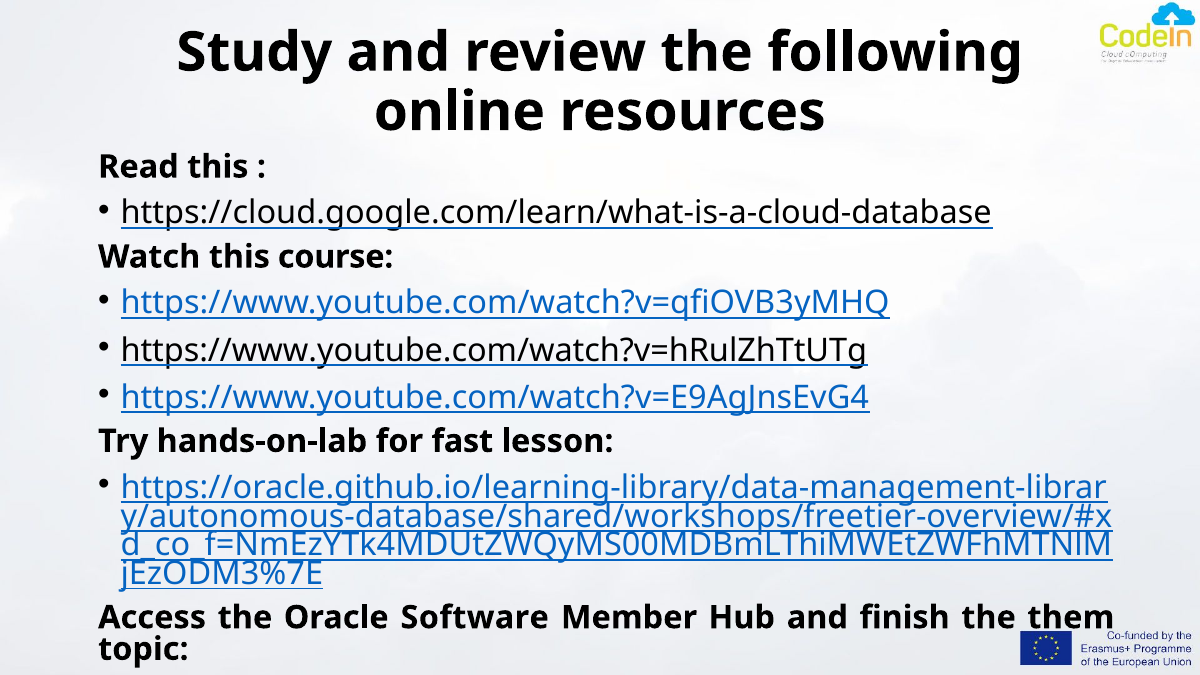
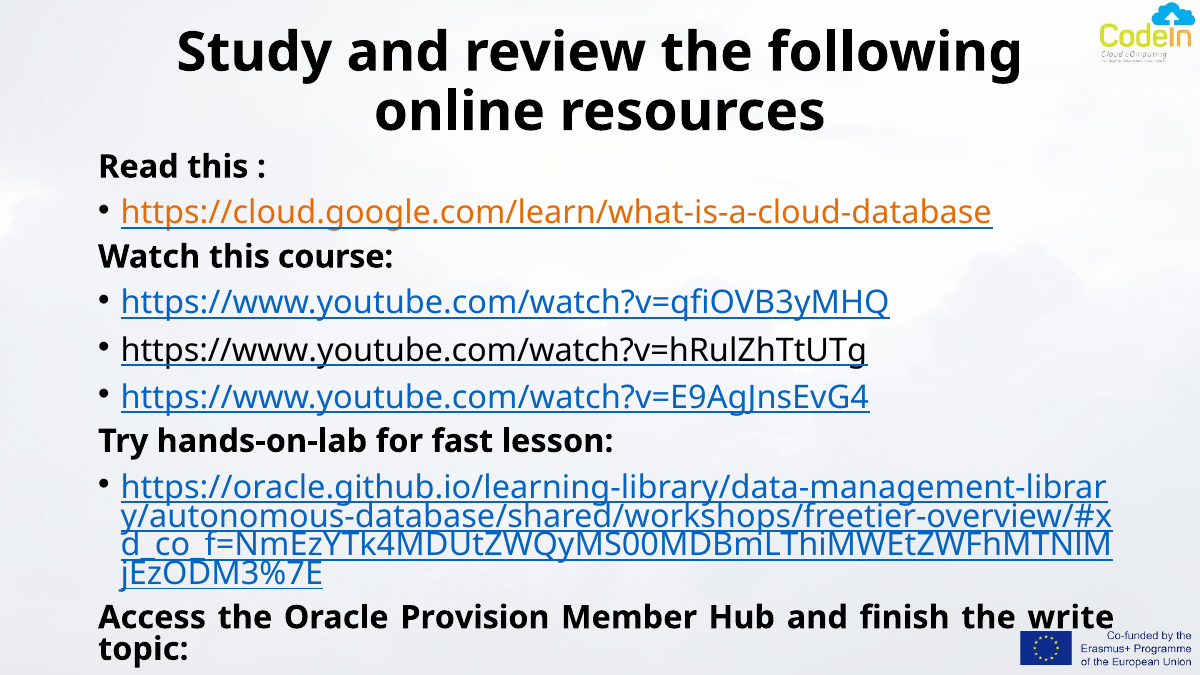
https://cloud.google.com/learn/what-is-a-cloud-database colour: black -> orange (556, 213)
Software: Software -> Provision (475, 618)
them: them -> write (1071, 618)
